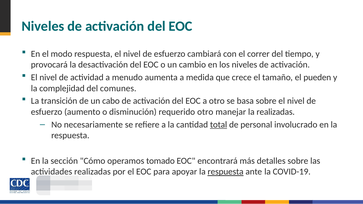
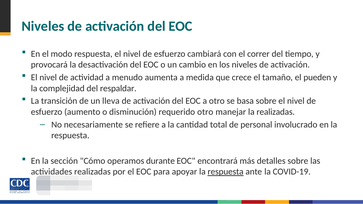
comunes: comunes -> respaldar (118, 88)
cabo: cabo -> lleva (111, 101)
total underline: present -> none (219, 125)
tomado: tomado -> durante (160, 161)
